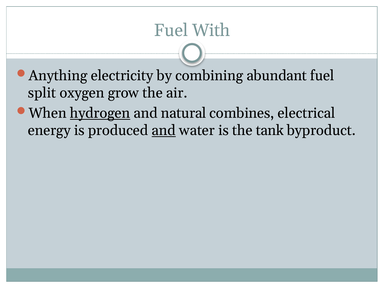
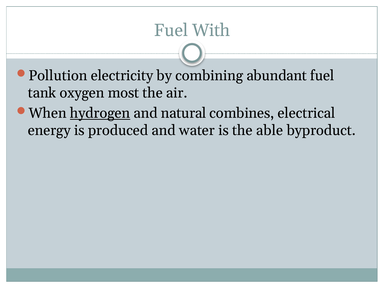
Anything: Anything -> Pollution (58, 76)
split: split -> tank (42, 93)
grow: grow -> most (123, 93)
and underline: present -> none (164, 130)
tank: tank -> able (270, 130)
